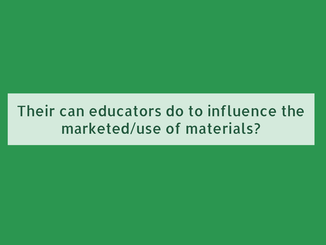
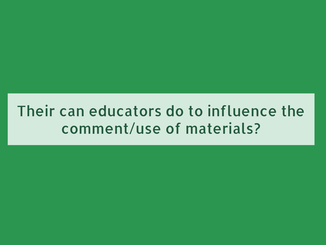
marketed/use: marketed/use -> comment/use (111, 129)
